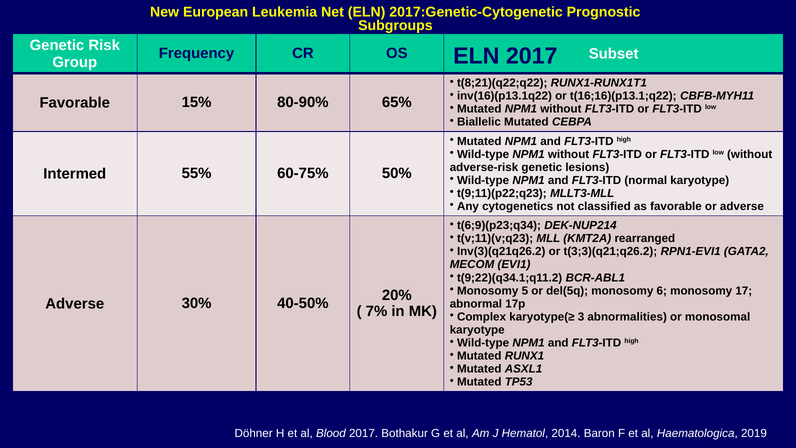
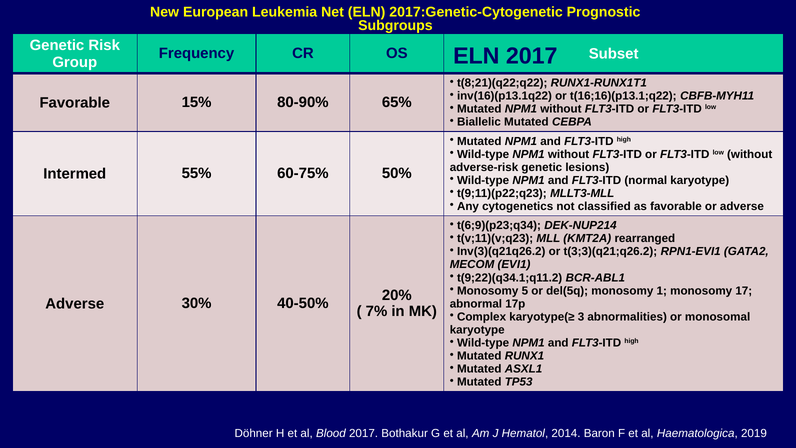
6: 6 -> 1 (662, 291)
